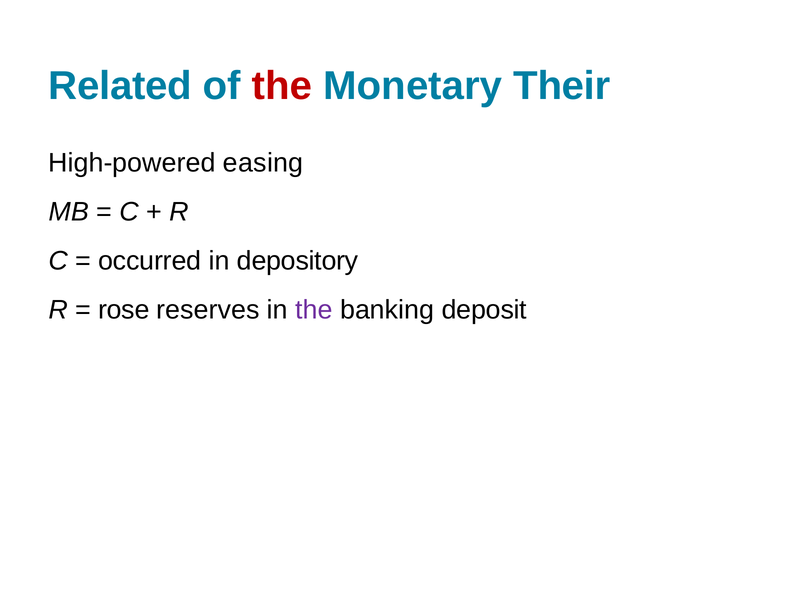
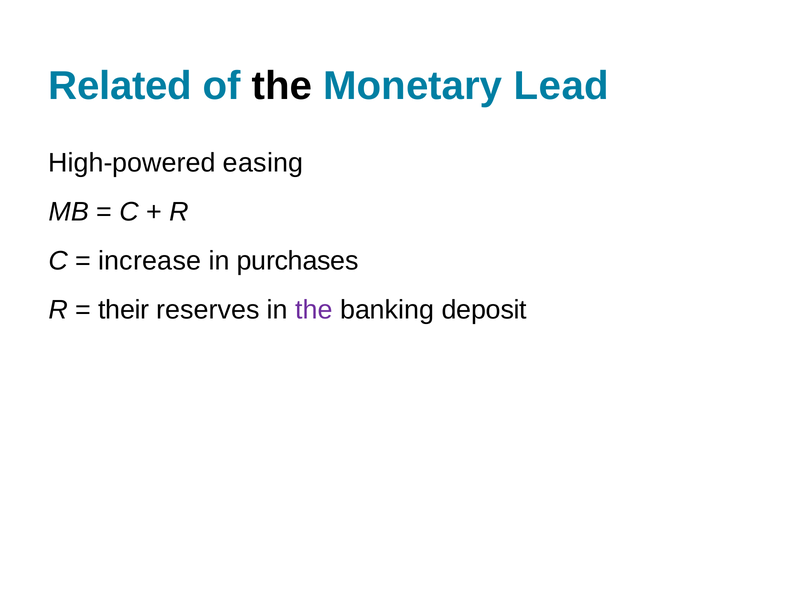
the colour: red -> black (282, 86)
Their: Their -> Lead (561, 86)
occurred: occurred -> increase (150, 261)
depository: depository -> purchases (298, 261)
rose: rose -> their (124, 310)
